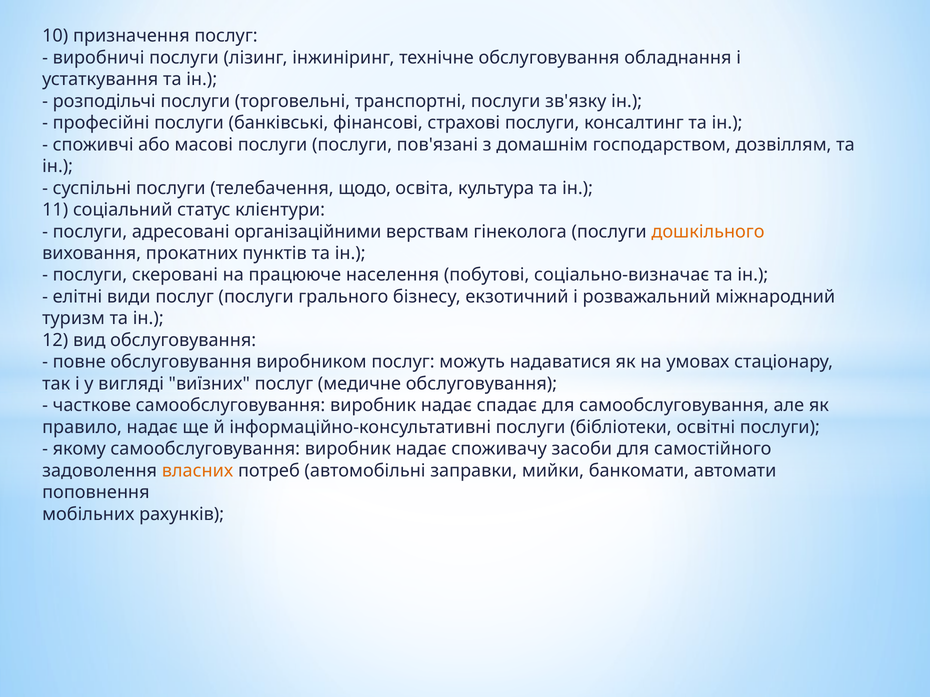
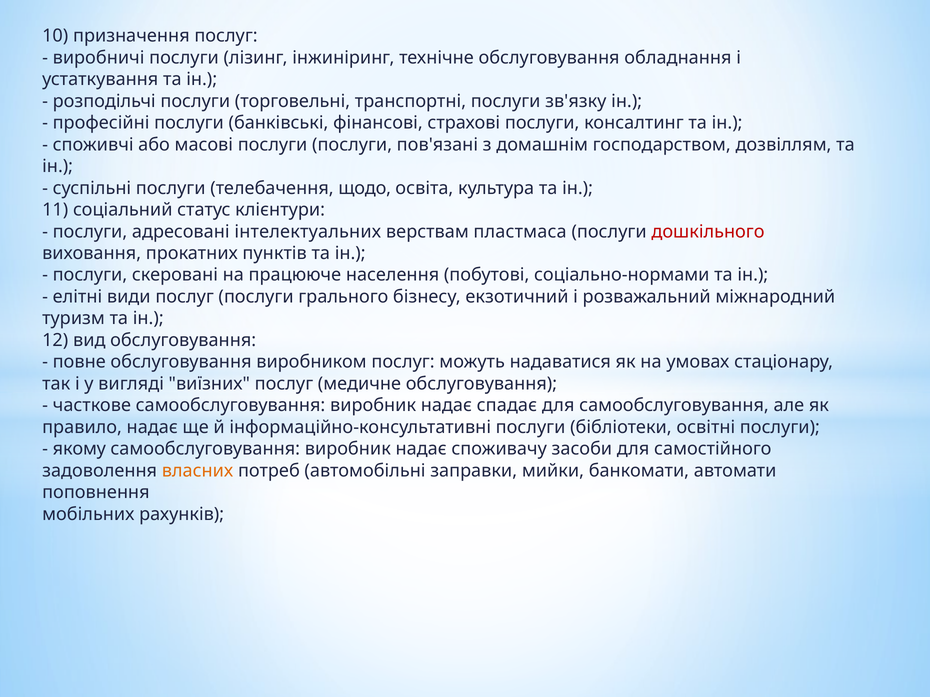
організаційними: організаційними -> інтелектуальних (308, 232)
гінеколога: гінеколога -> пластмаса (520, 232)
дошкільного colour: orange -> red (708, 232)
соціально-визначає: соціально-визначає -> соціально-нормами (622, 275)
